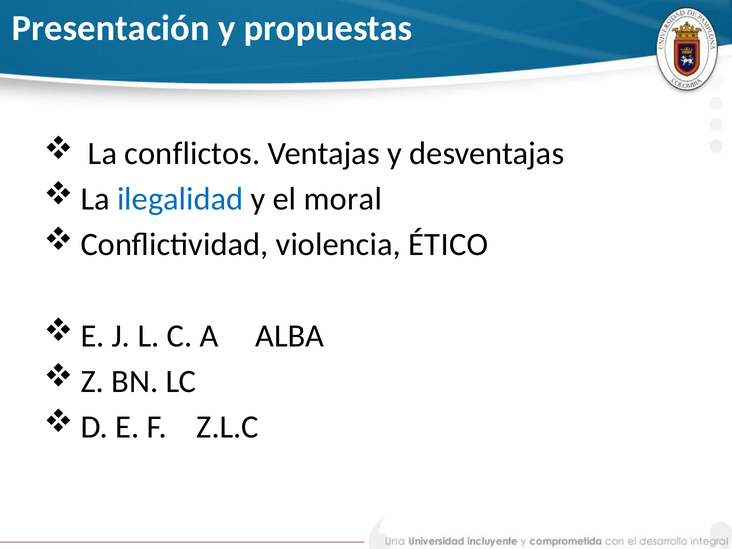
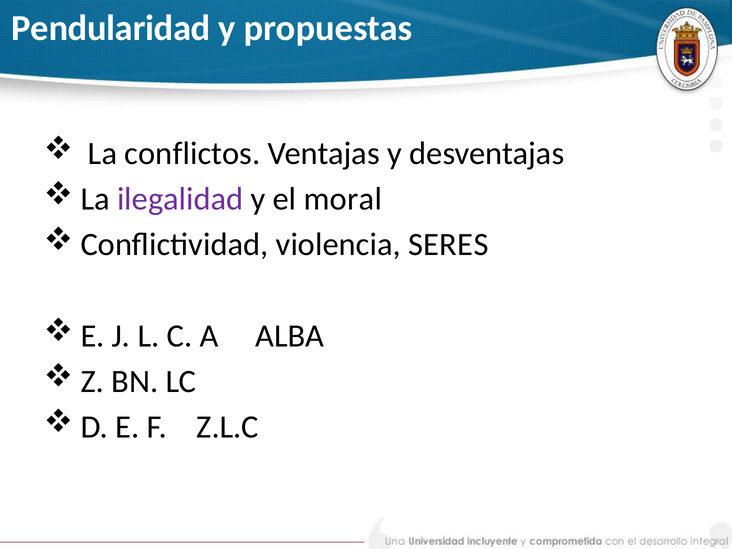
Presentación: Presentación -> Pendularidad (111, 28)
ilegalidad colour: blue -> purple (180, 199)
ÉTICO: ÉTICO -> SERES (448, 245)
